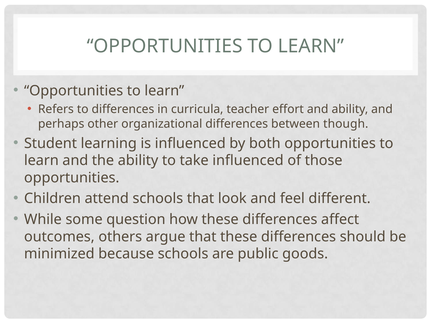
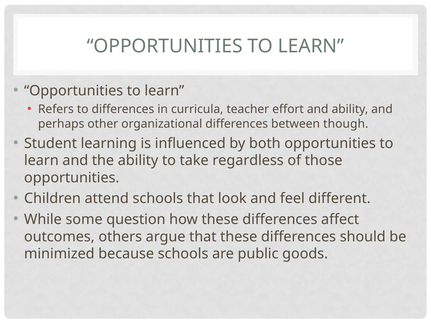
take influenced: influenced -> regardless (248, 161)
